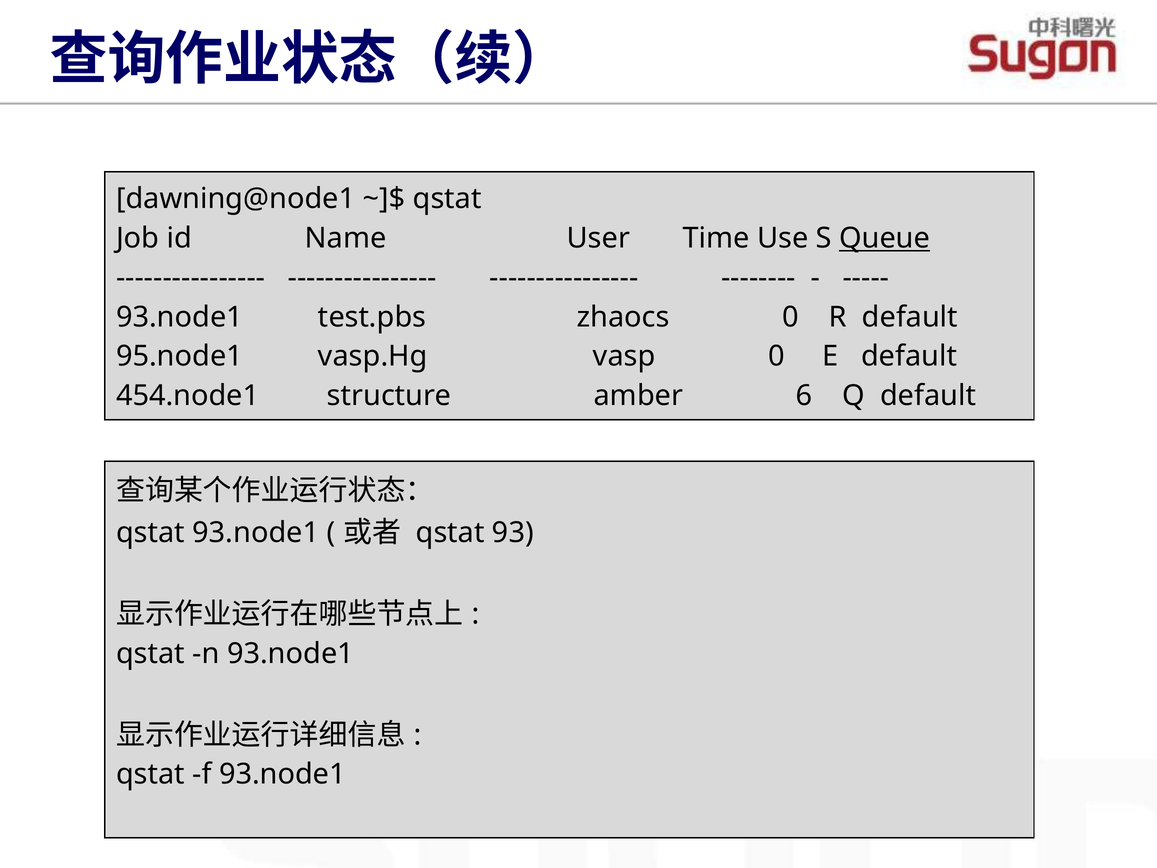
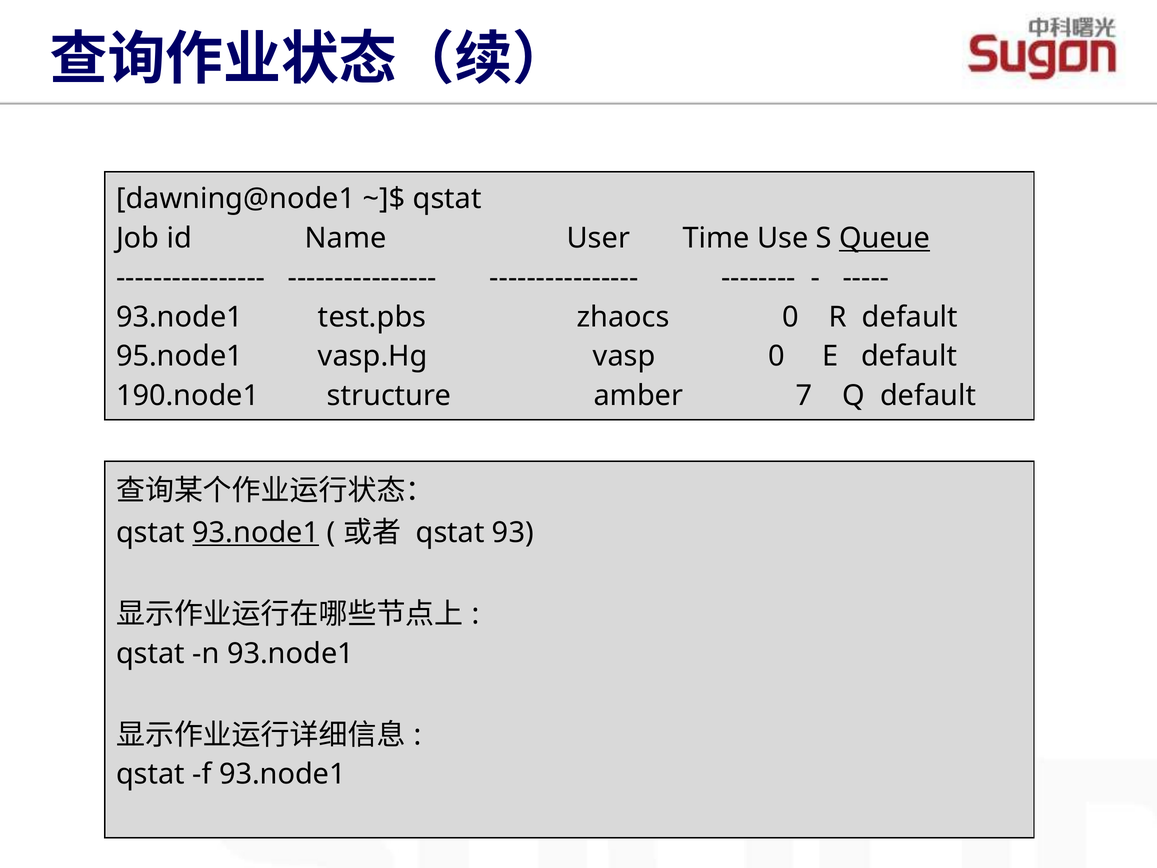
454.node1: 454.node1 -> 190.node1 (188, 396)
6: 6 -> 7 (804, 396)
93.node1 underline: none -> present (256, 533)
